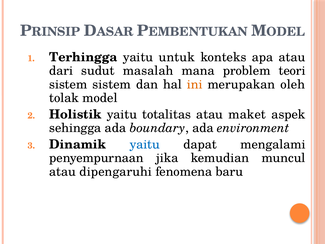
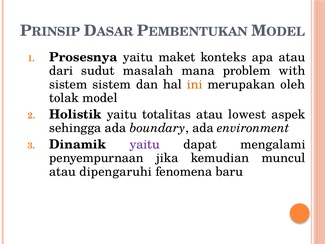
Terhingga: Terhingga -> Prosesnya (83, 57)
untuk: untuk -> maket (177, 57)
teori: teori -> with (292, 71)
maket: maket -> lowest (247, 114)
yaitu colour: blue -> purple (145, 144)
